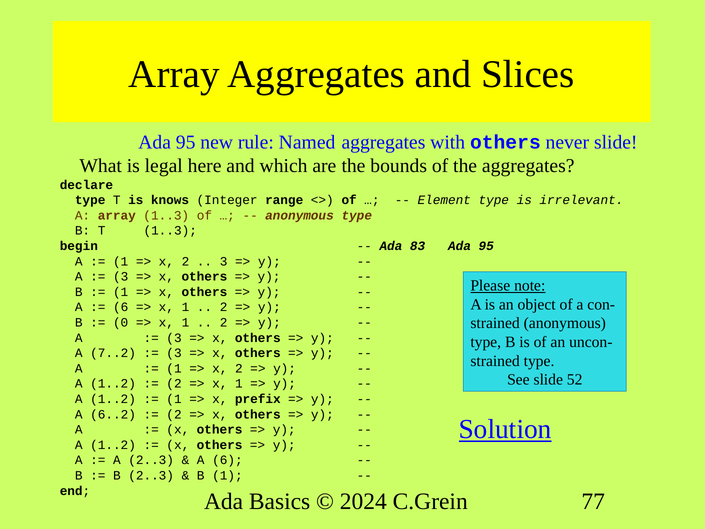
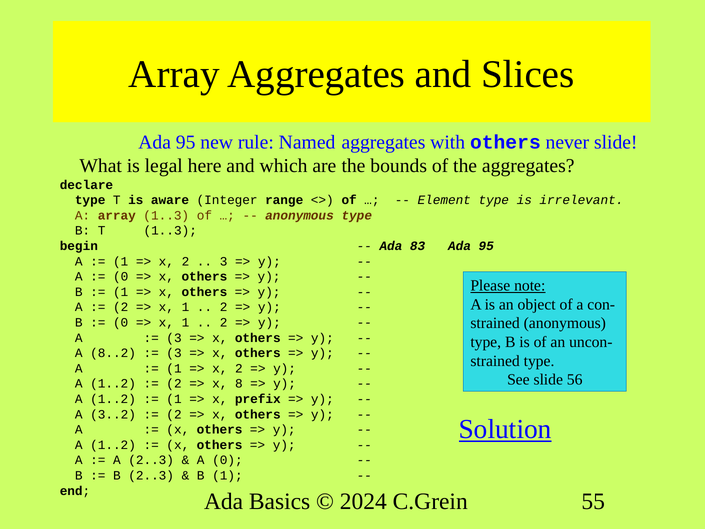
knows: knows -> aware (170, 200)
3: 3 -> 0 (121, 276)
6: 6 -> 2 (121, 307)
7..2: 7..2 -> 8..2 (113, 353)
52: 52 -> 56 (575, 379)
1: 1 -> 8 (239, 384)
6..2: 6..2 -> 3..2 (113, 414)
A 6: 6 -> 0 (227, 460)
77: 77 -> 55 (593, 501)
